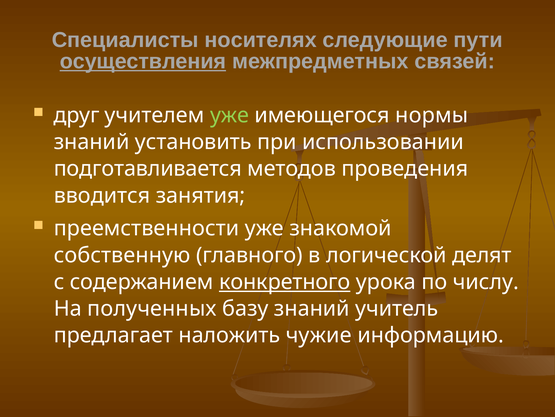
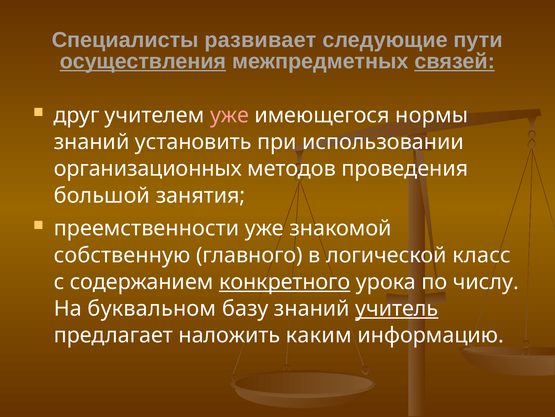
носителях: носителях -> развивает (261, 40)
связей underline: none -> present (455, 61)
уже colour: light green -> pink (229, 115)
подготавливается: подготавливается -> организационных (148, 169)
вводится: вводится -> большой (102, 195)
делят: делят -> класс (482, 255)
полученных: полученных -> буквальном (152, 308)
учитель underline: none -> present (397, 308)
чужие: чужие -> каким (319, 335)
